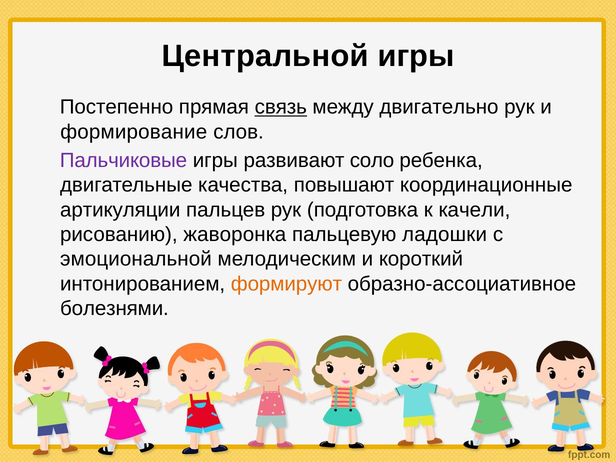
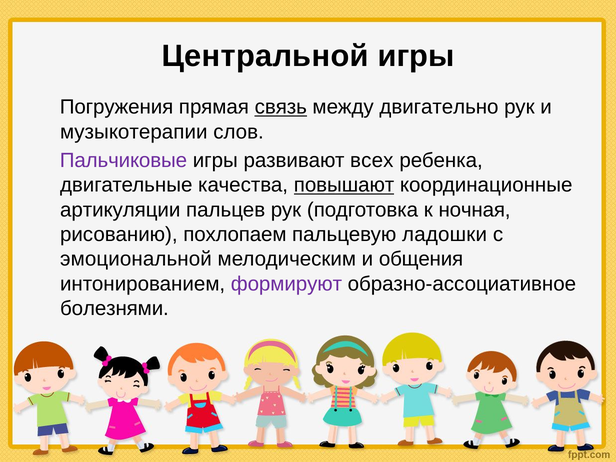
Постепенно: Постепенно -> Погружения (117, 107)
формирование: формирование -> музыкотерапии (134, 132)
соло: соло -> всех (372, 161)
повышают underline: none -> present (344, 185)
качели: качели -> ночная (475, 210)
жаворонка: жаворонка -> похлопаем (235, 234)
короткий: короткий -> общения (421, 259)
формируют colour: orange -> purple (286, 284)
